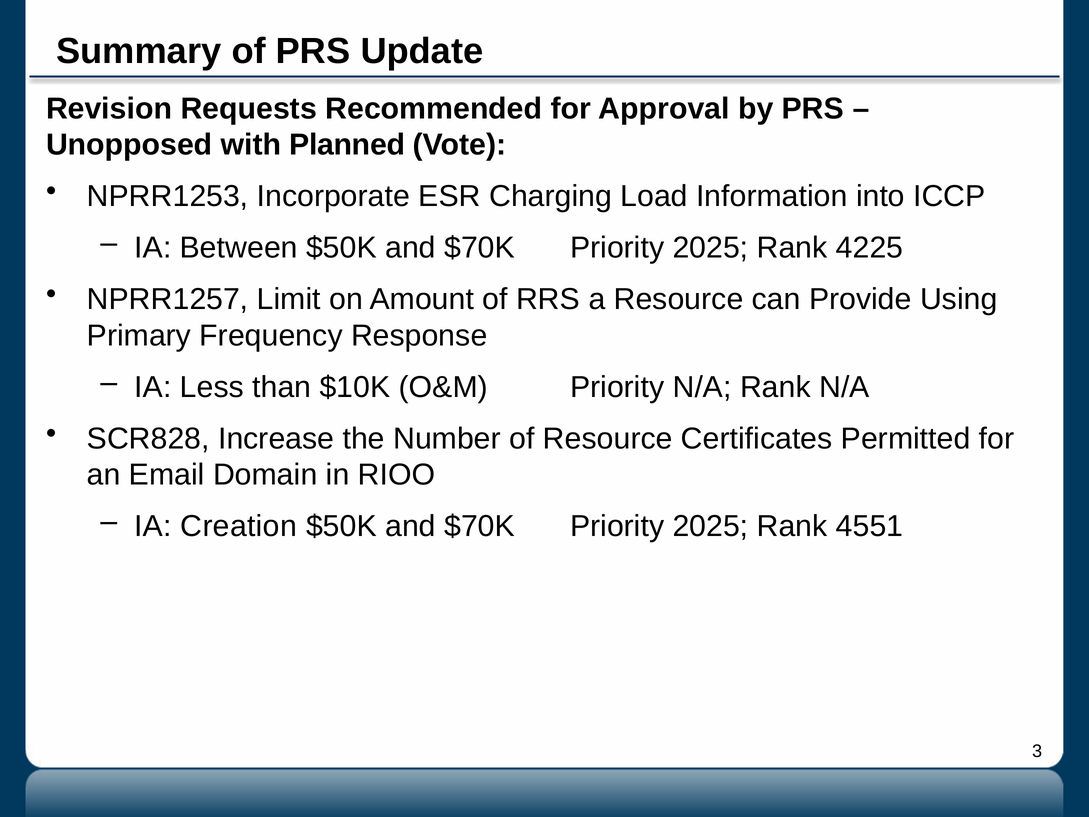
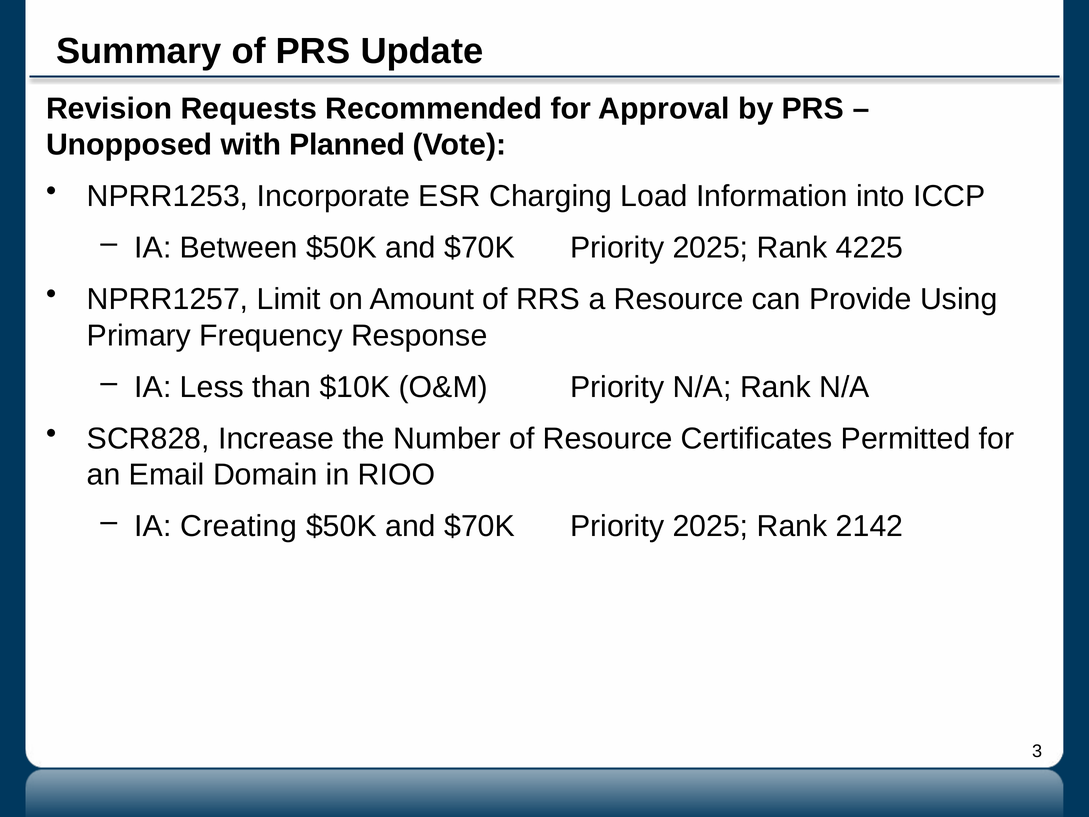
Creation: Creation -> Creating (239, 526)
4551: 4551 -> 2142 (870, 526)
